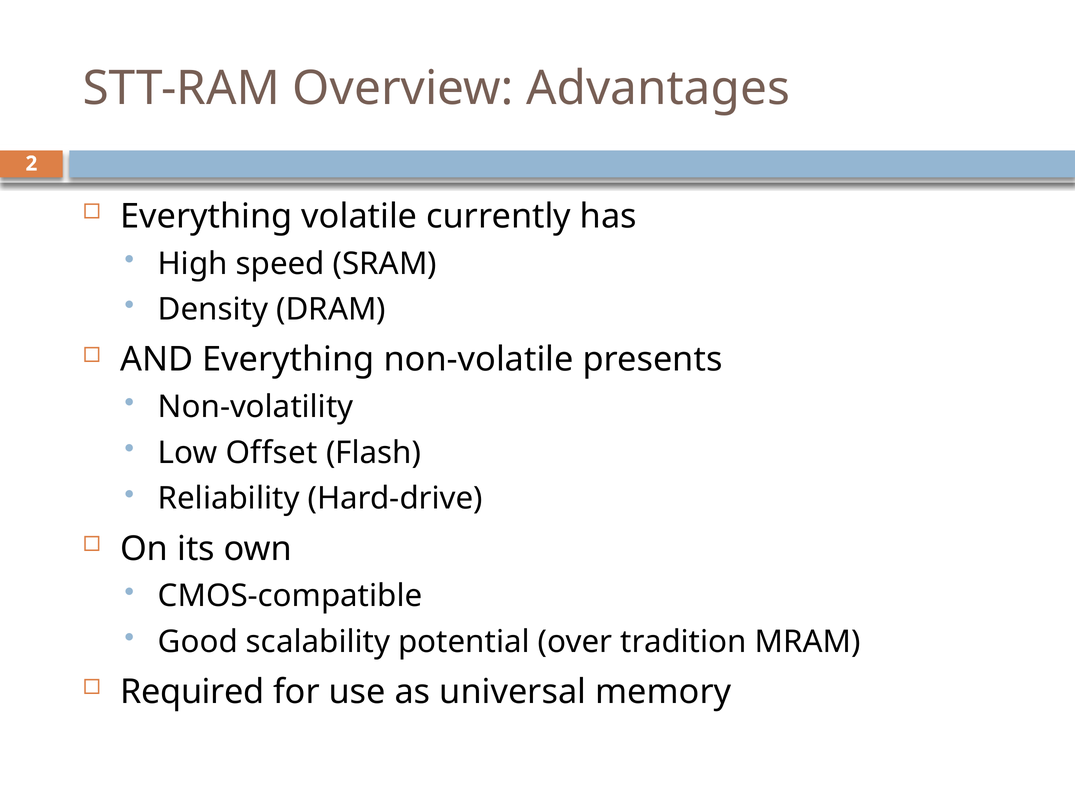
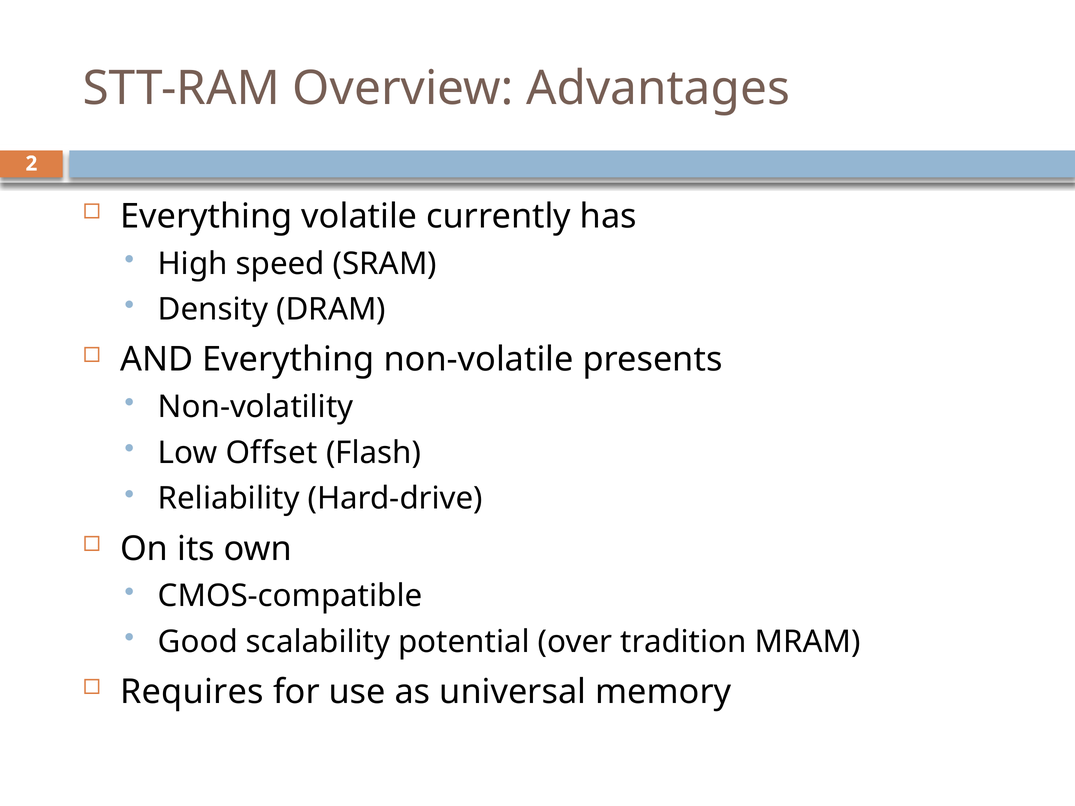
Required: Required -> Requires (192, 692)
